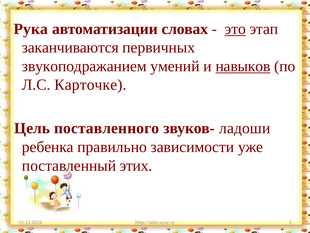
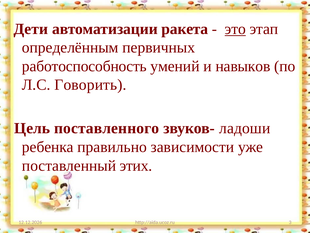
Рука: Рука -> Дети (31, 29)
словах: словах -> ракета (185, 29)
заканчиваются: заканчиваются -> определённым (70, 47)
звукоподражанием: звукоподражанием -> работоспособность (84, 66)
навыков underline: present -> none (243, 66)
Карточке: Карточке -> Говорить (91, 85)
